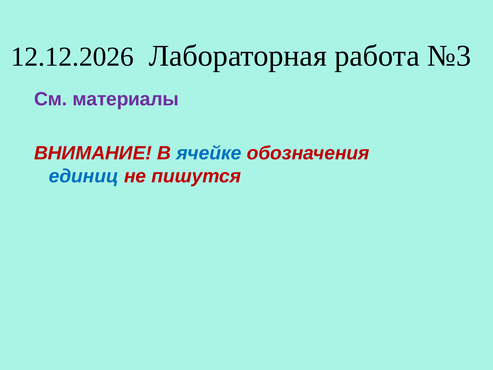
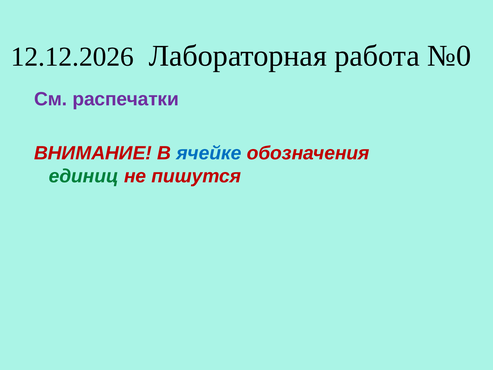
№3: №3 -> №0 (449, 56)
материалы: материалы -> распечатки (126, 99)
единиц colour: blue -> green (84, 176)
